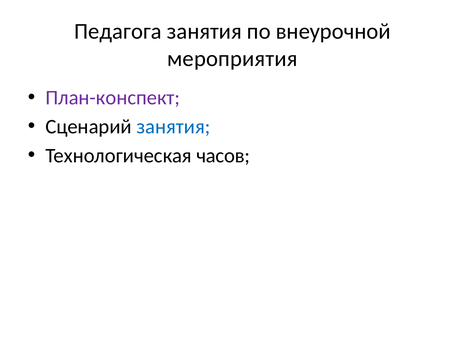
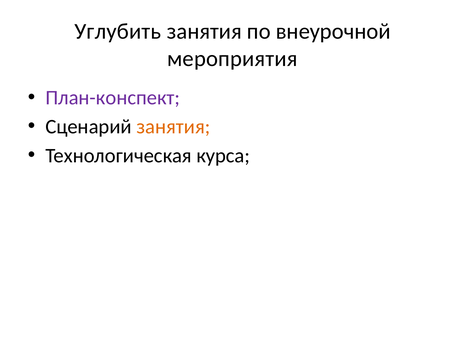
Педагога: Педагога -> Углубить (118, 31)
занятия colour: blue -> orange (173, 126)
часов: часов -> курса (223, 155)
